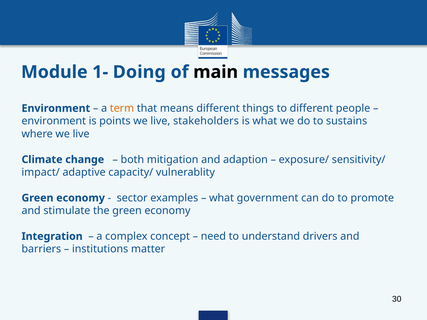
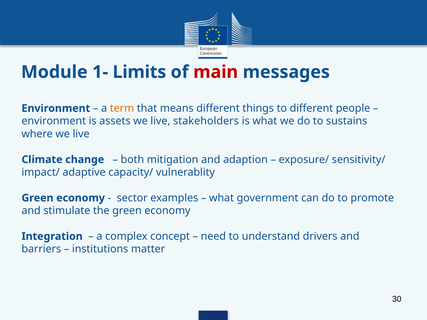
Doing: Doing -> Limits (139, 72)
main colour: black -> red (216, 72)
points: points -> assets (115, 121)
